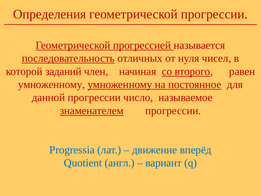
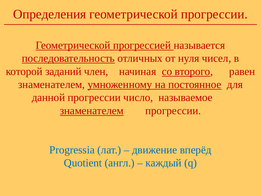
умноженному: умноженному -> знаменателем (51, 84)
вариант: вариант -> каждый (163, 163)
